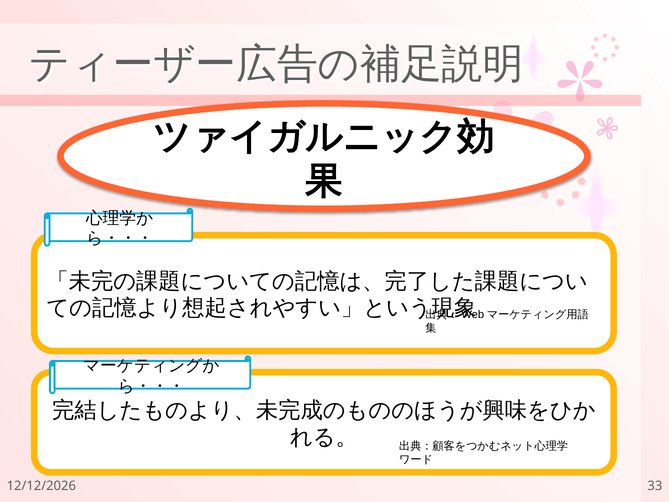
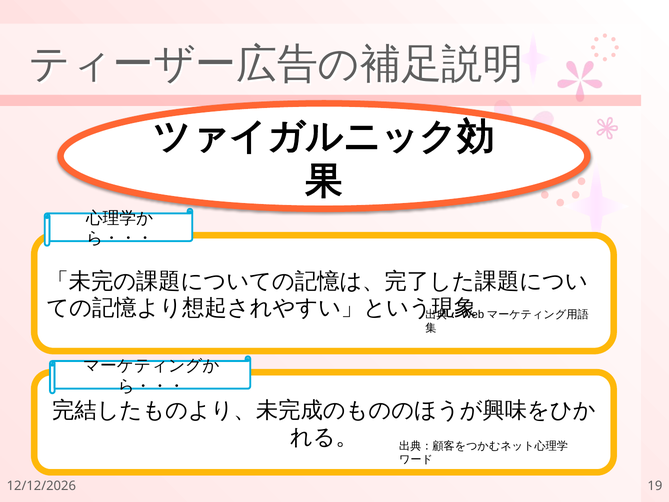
33: 33 -> 19 (655, 486)
